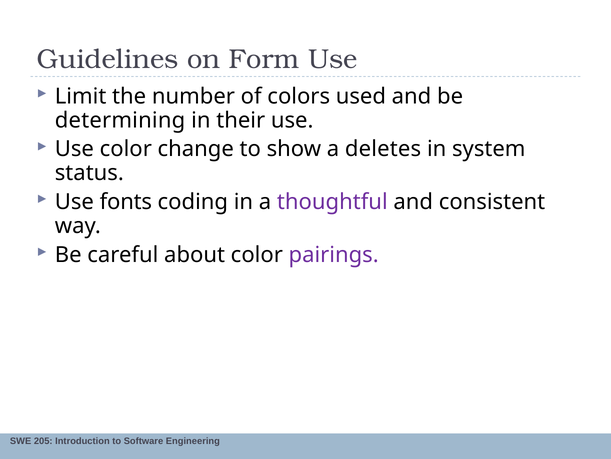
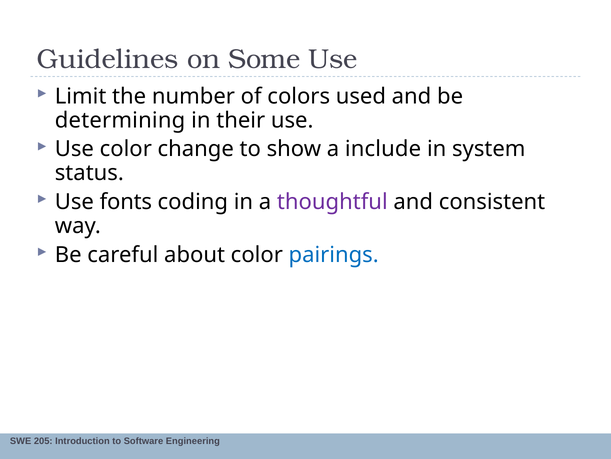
Form: Form -> Some (264, 59)
deletes: deletes -> include (383, 149)
pairings colour: purple -> blue (334, 254)
